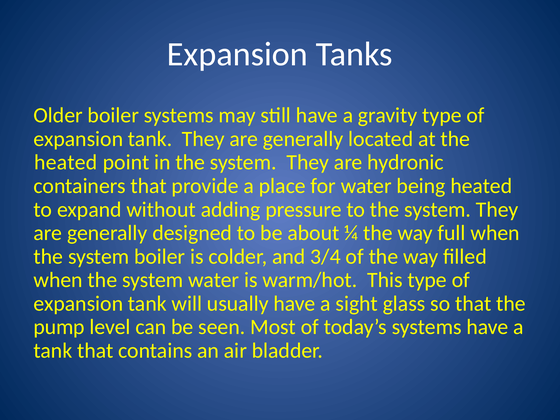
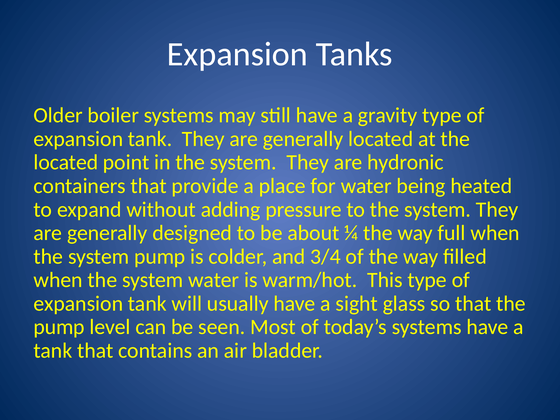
heated: heated -> located (66, 162)
system boiler: boiler -> pump (160, 257)
